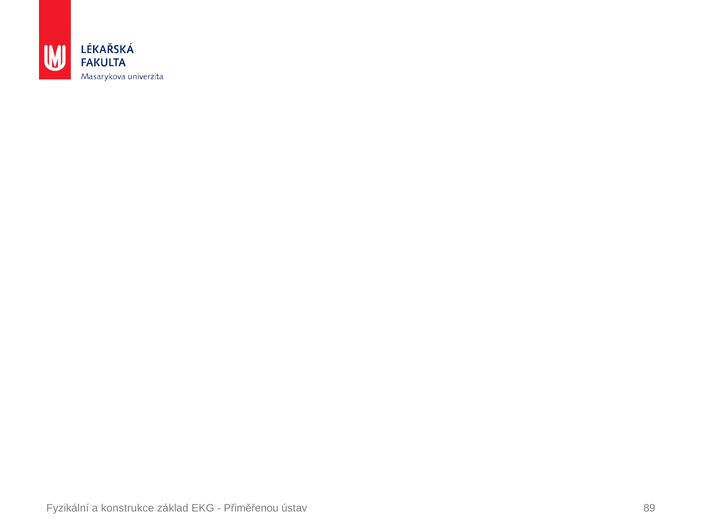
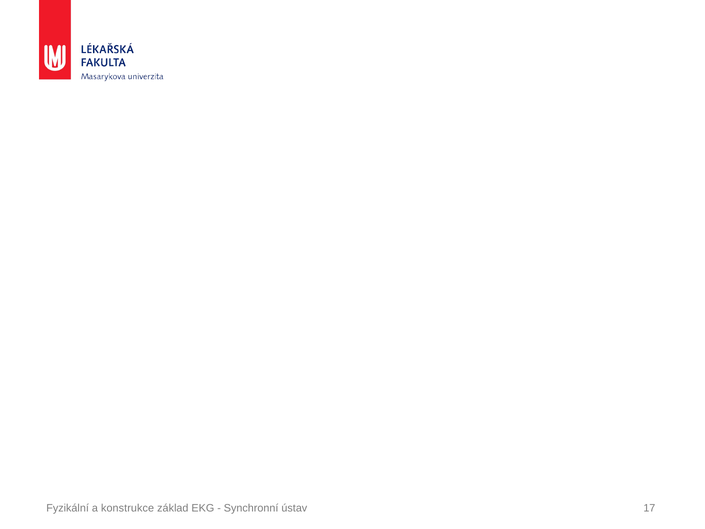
Přiměřenou: Přiměřenou -> Synchronní (251, 508)
89: 89 -> 17 (649, 508)
